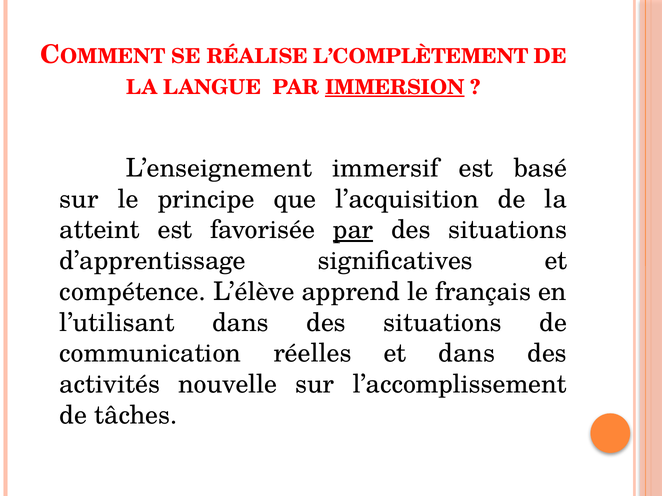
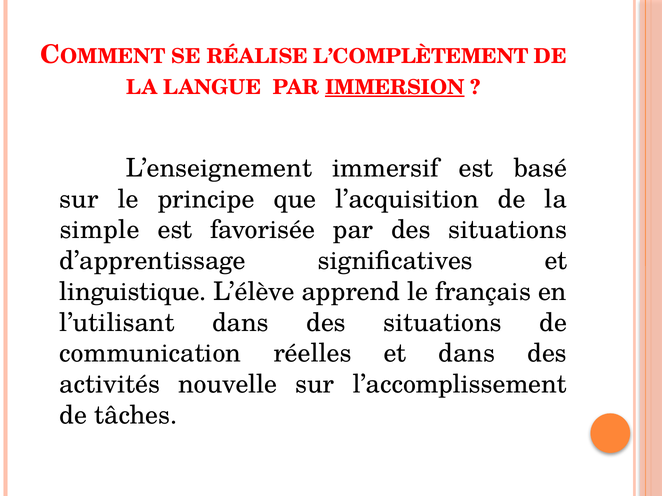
atteint: atteint -> simple (100, 230)
par underline: present -> none (353, 230)
compétence: compétence -> linguistique (133, 292)
